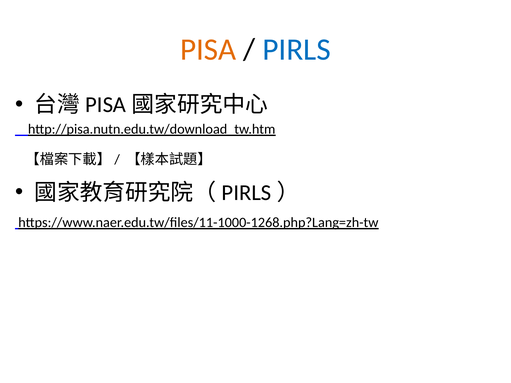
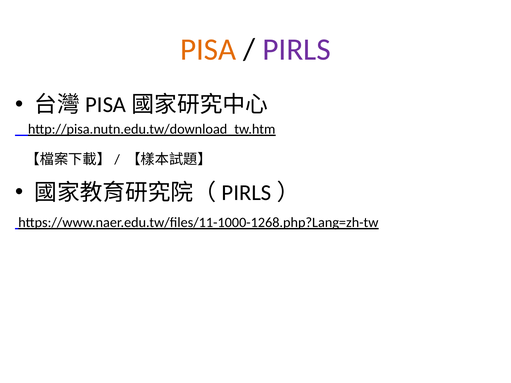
PIRLS colour: blue -> purple (297, 49)
